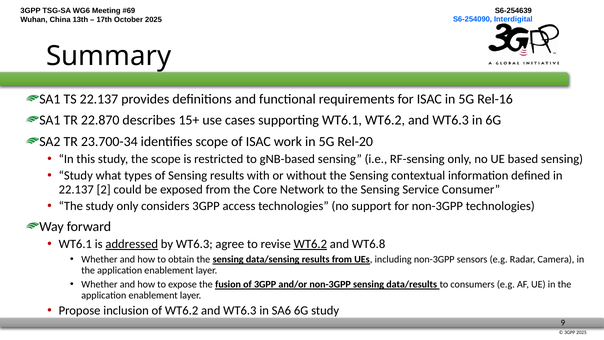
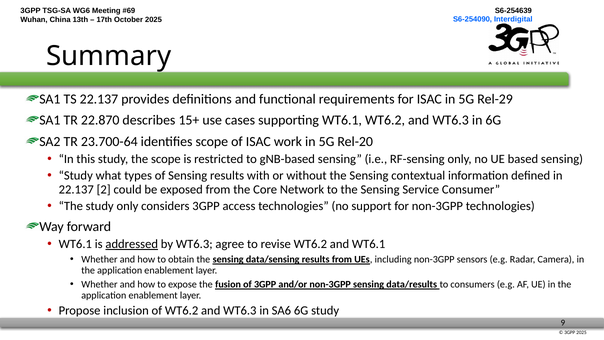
Rel-16: Rel-16 -> Rel-29 (495, 99)
23.700-34: 23.700-34 -> 23.700-64 (109, 142)
WT6.2 underline: present -> none (310, 244)
and WT6.8: WT6.8 -> WT6.1 (369, 244)
